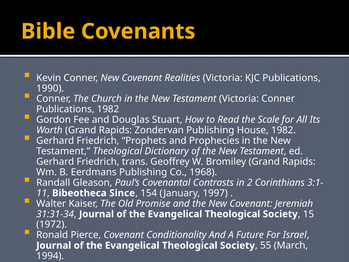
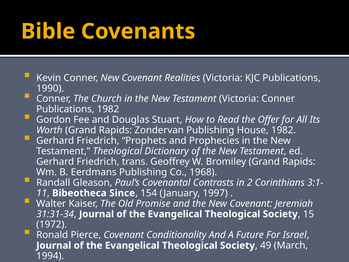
Scale: Scale -> Offer (269, 120)
55: 55 -> 49 (266, 245)
